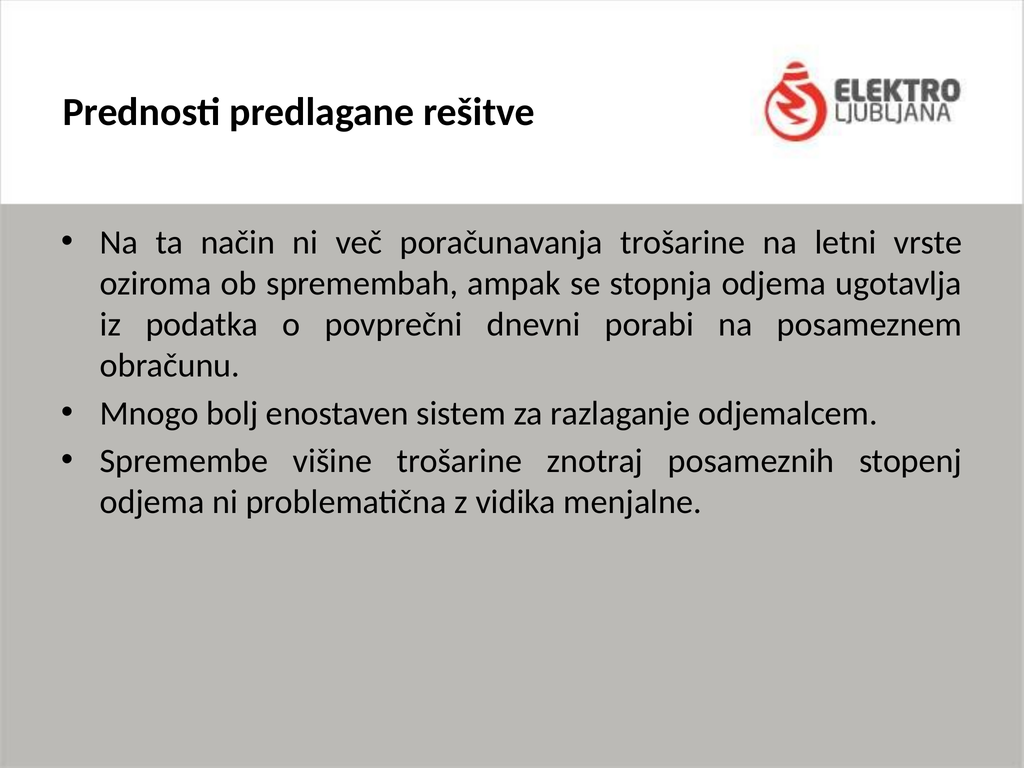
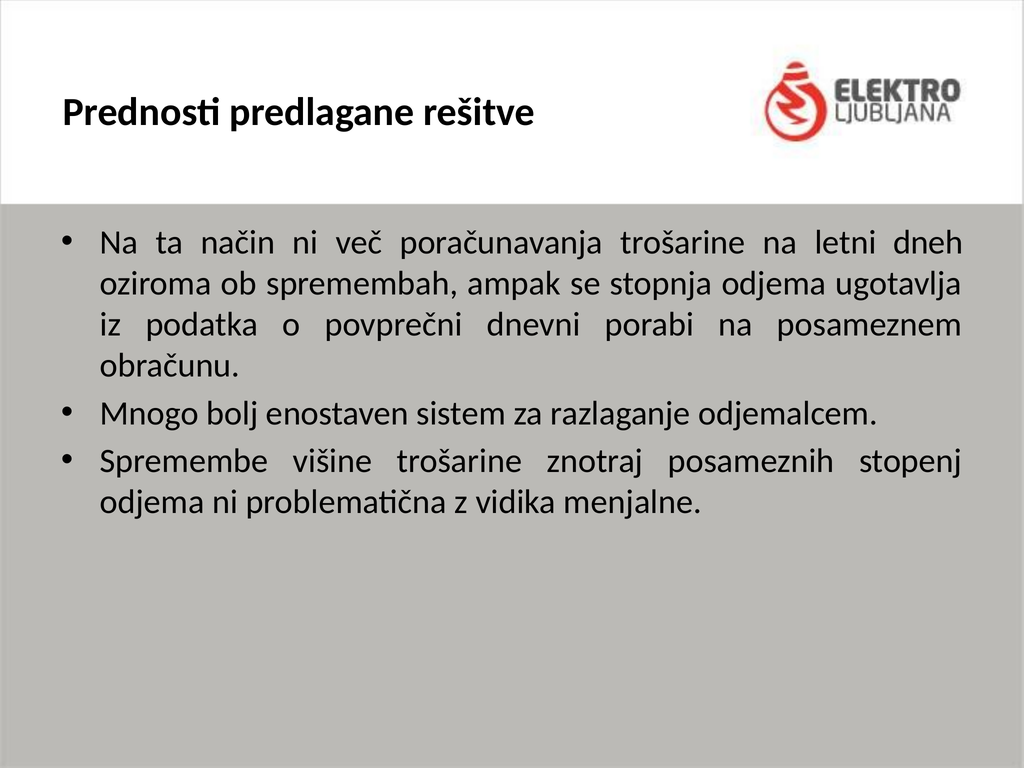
vrste: vrste -> dneh (928, 243)
